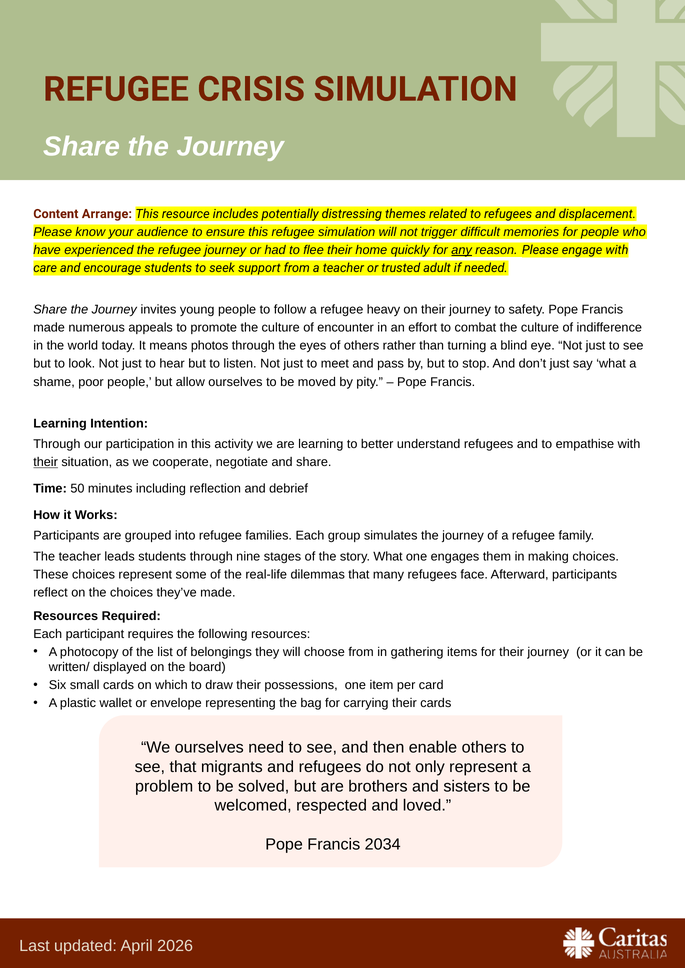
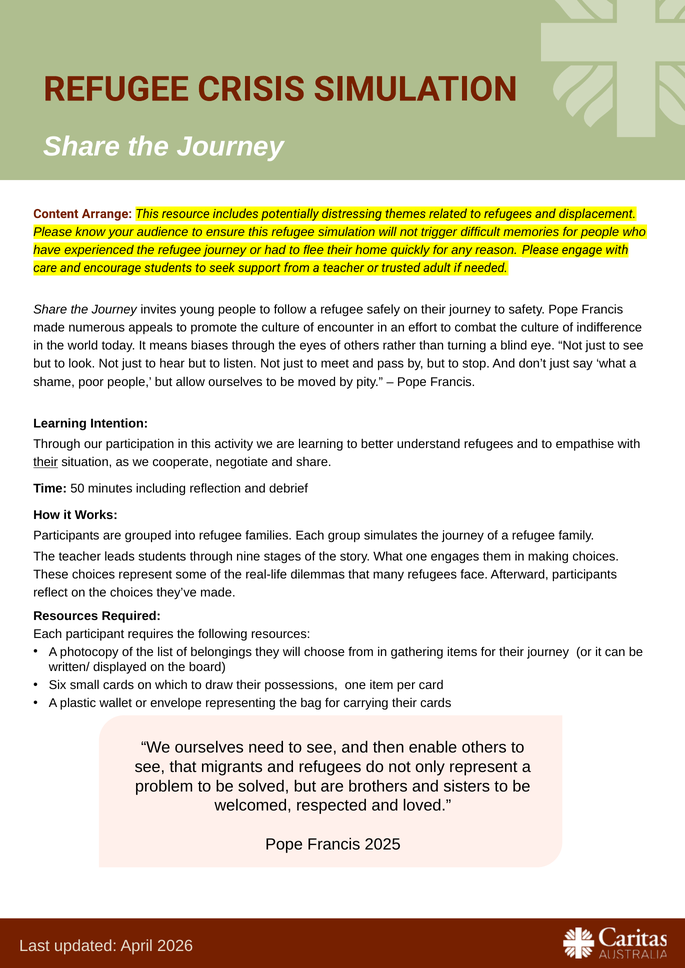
any underline: present -> none (462, 250)
heavy: heavy -> safely (383, 310)
photos: photos -> biases (210, 346)
2034: 2034 -> 2025 (383, 845)
